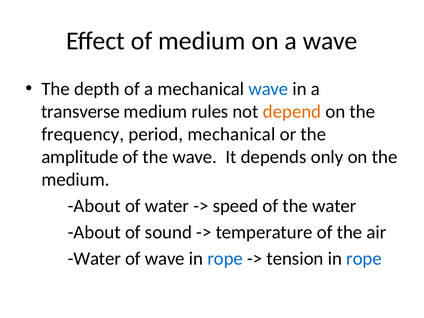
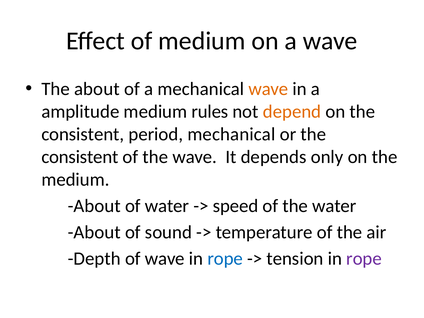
The depth: depth -> about (97, 89)
wave colour: blue -> orange (268, 89)
transverse: transverse -> amplitude (80, 112)
frequency: frequency -> consistent (83, 134)
amplitude: amplitude -> consistent (80, 157)
Water: Water -> Depth (94, 259)
rope colour: blue -> purple (364, 259)
